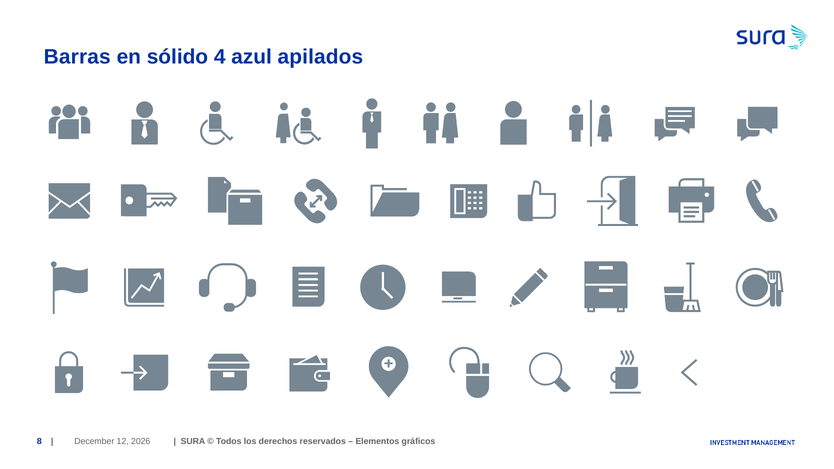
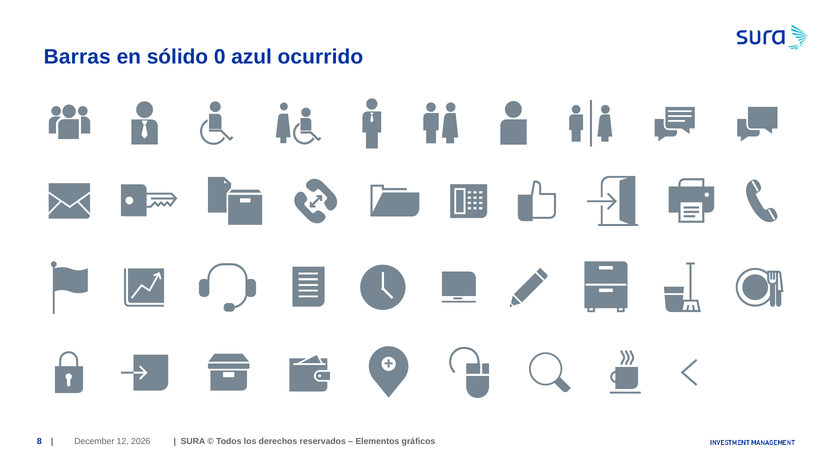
4: 4 -> 0 (220, 57)
apilados: apilados -> ocurrido (320, 57)
